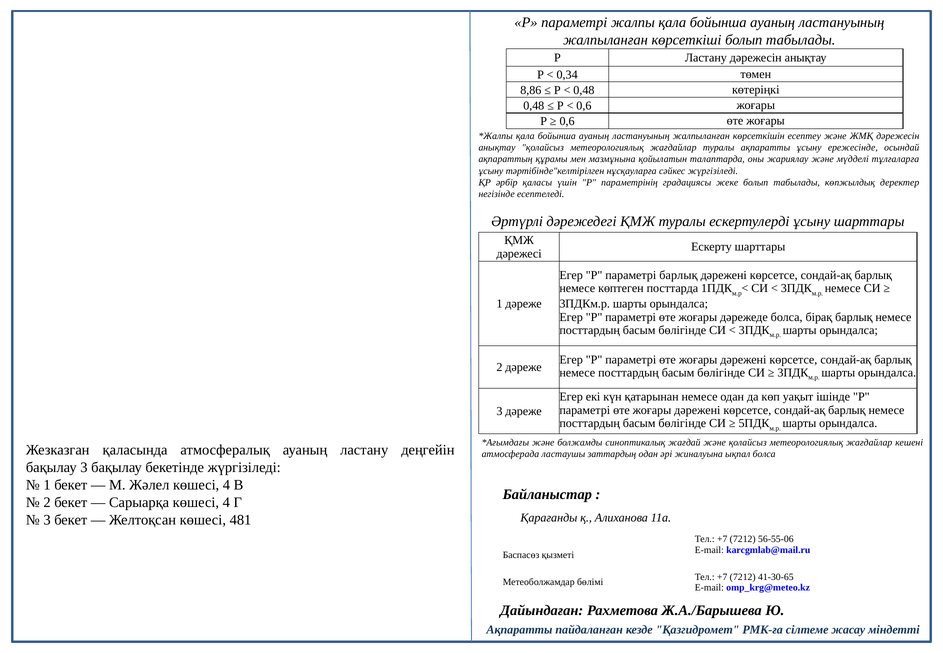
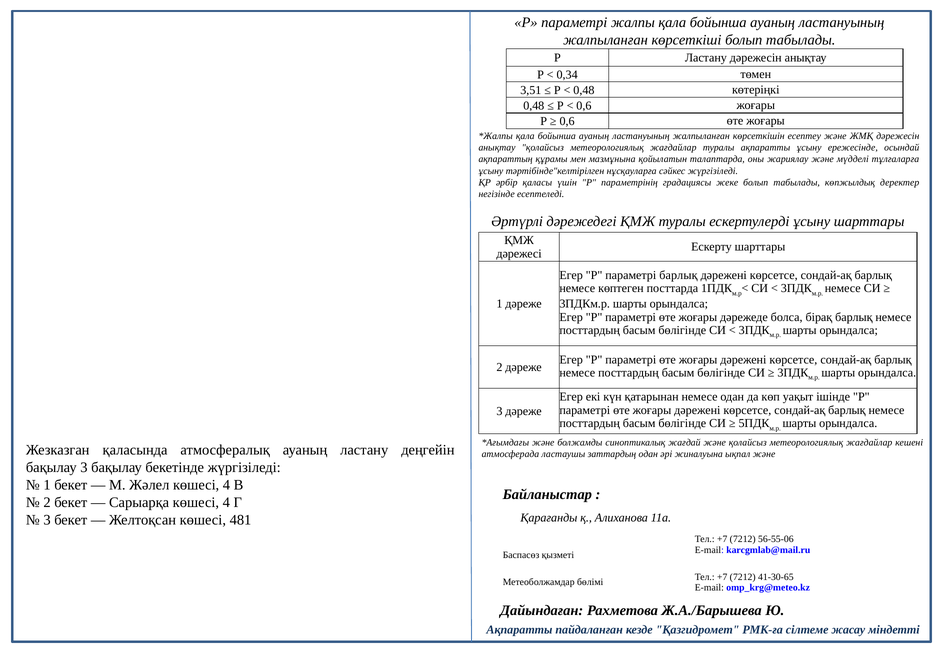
8,86: 8,86 -> 3,51 (531, 90)
ықпал болса: болса -> және (764, 454)
